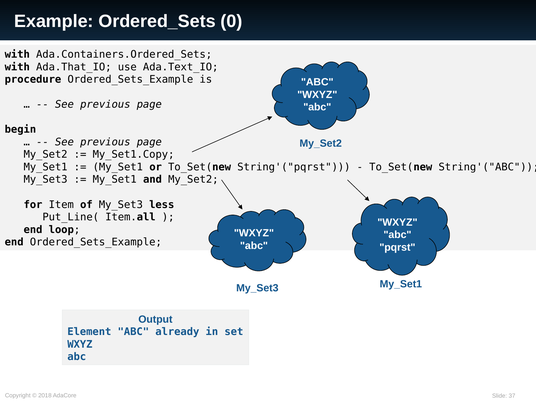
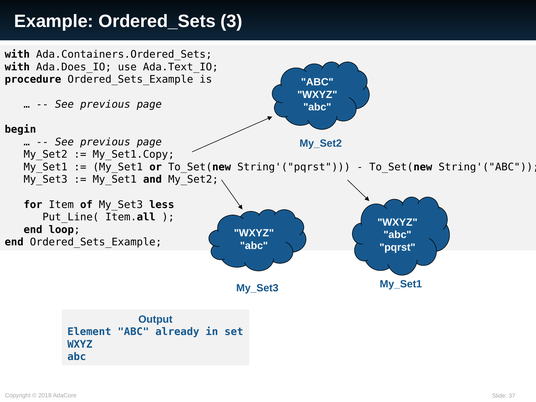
0: 0 -> 3 (232, 21)
Ada.That_IO: Ada.That_IO -> Ada.Does_IO (74, 67)
